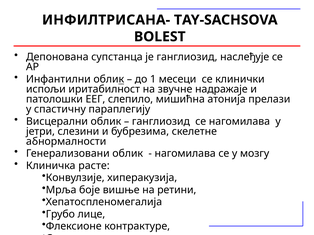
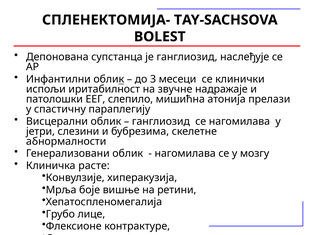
ИНФИЛТРИСАНА-: ИНФИЛТРИСАНА- -> СПЛЕНЕКТОМИЈА- (106, 20)
1: 1 -> 3 (153, 79)
